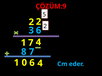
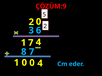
2 2: 2 -> 0 (39, 22)
0 6: 6 -> 0 (32, 63)
